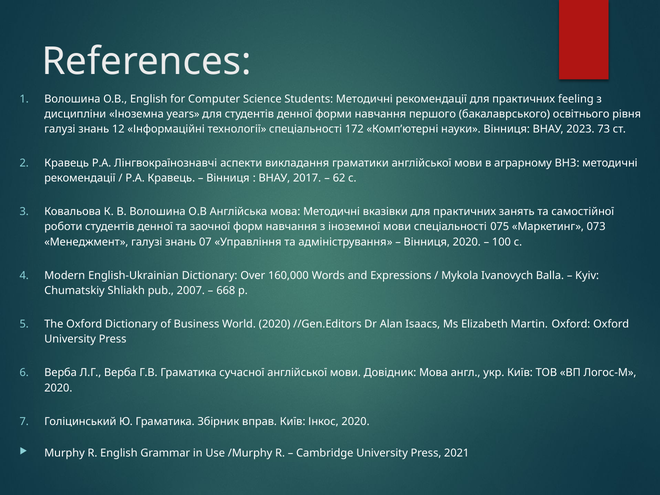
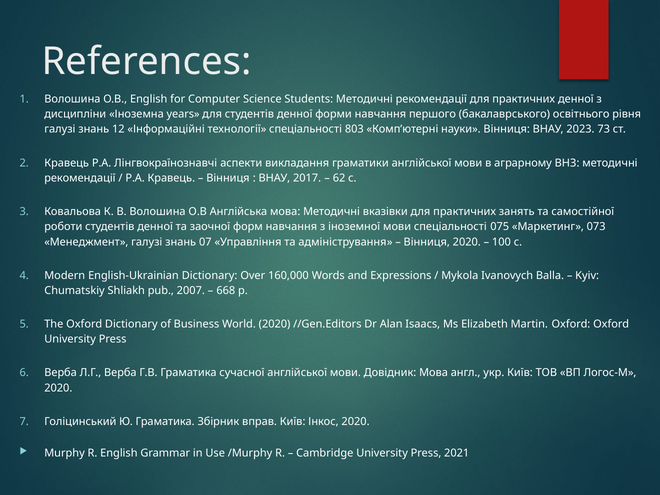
практичних feeling: feeling -> денної (576, 99)
172: 172 -> 803 (354, 129)
